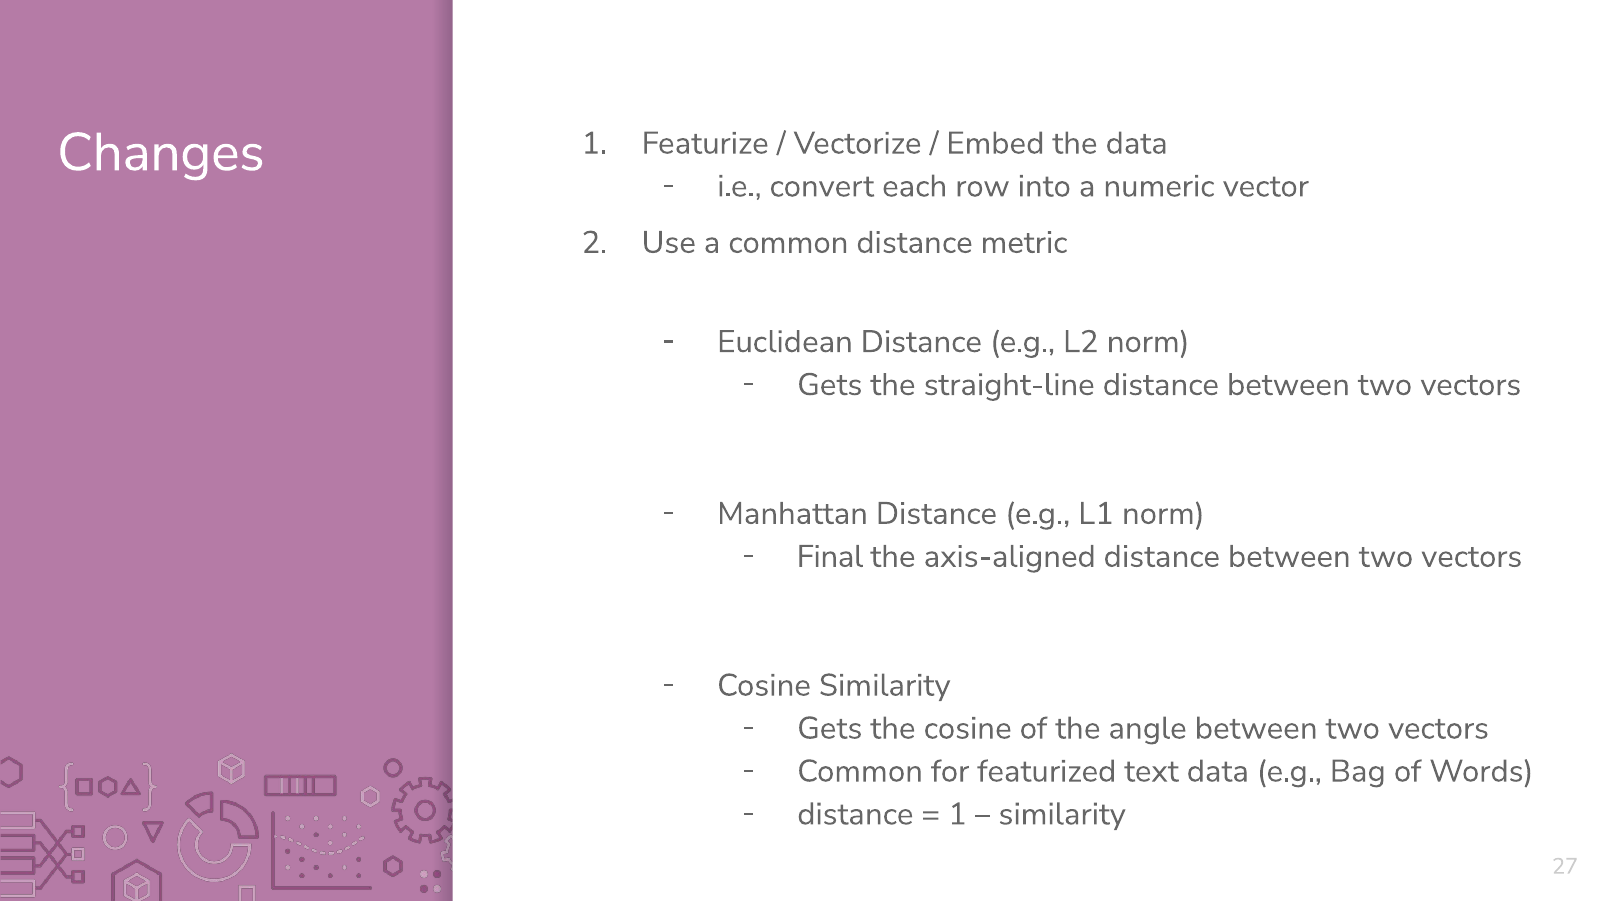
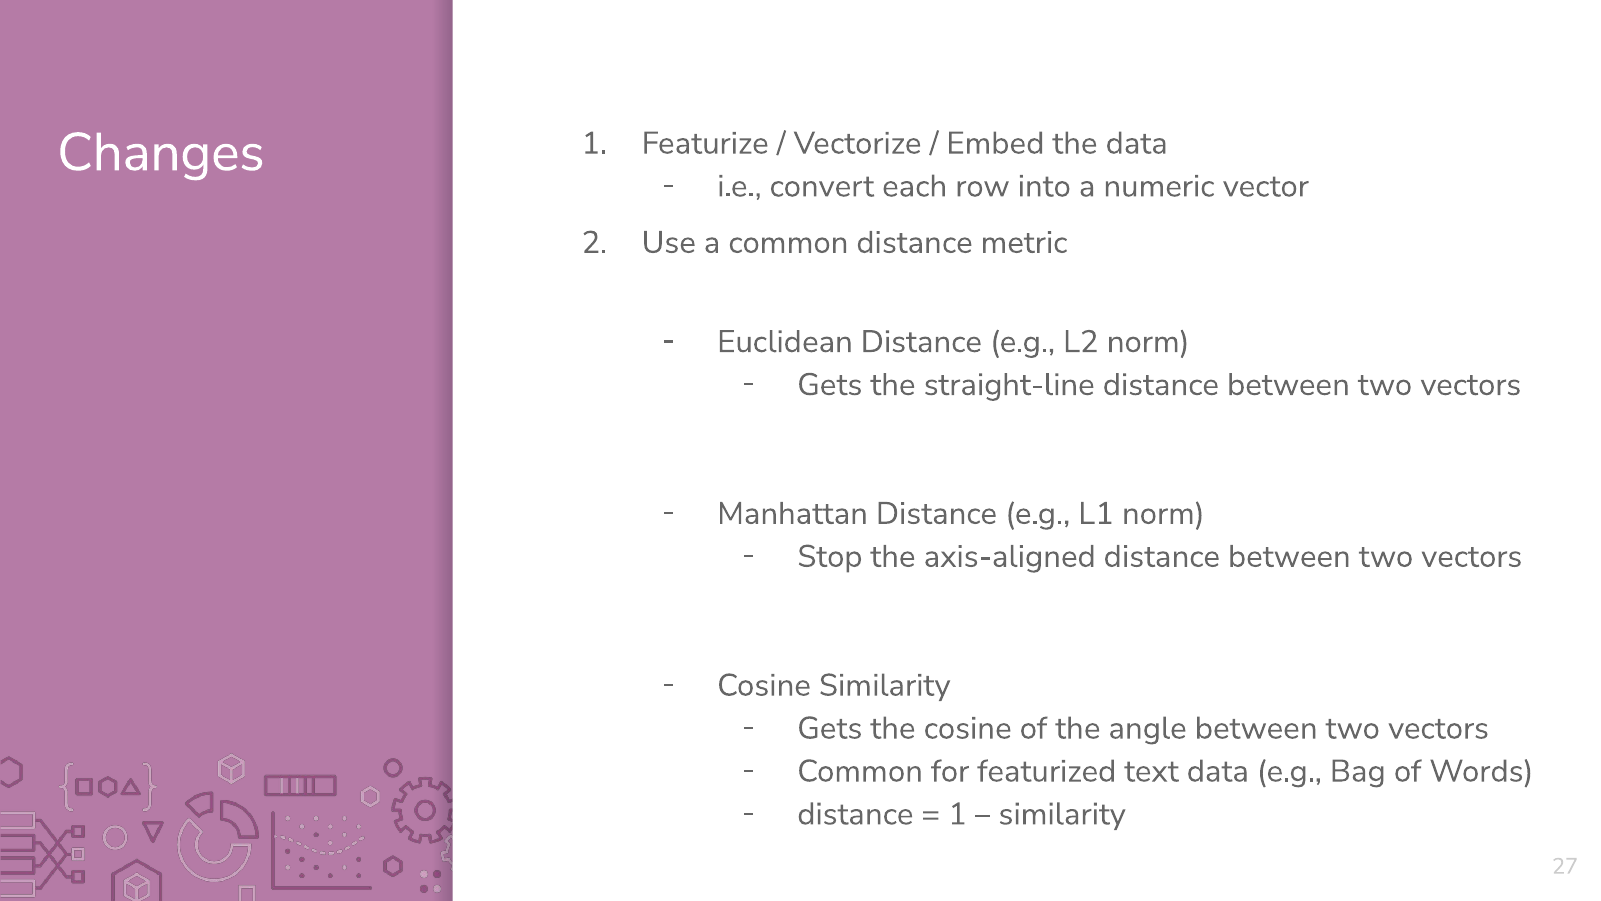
Final: Final -> Stop (830, 556)
